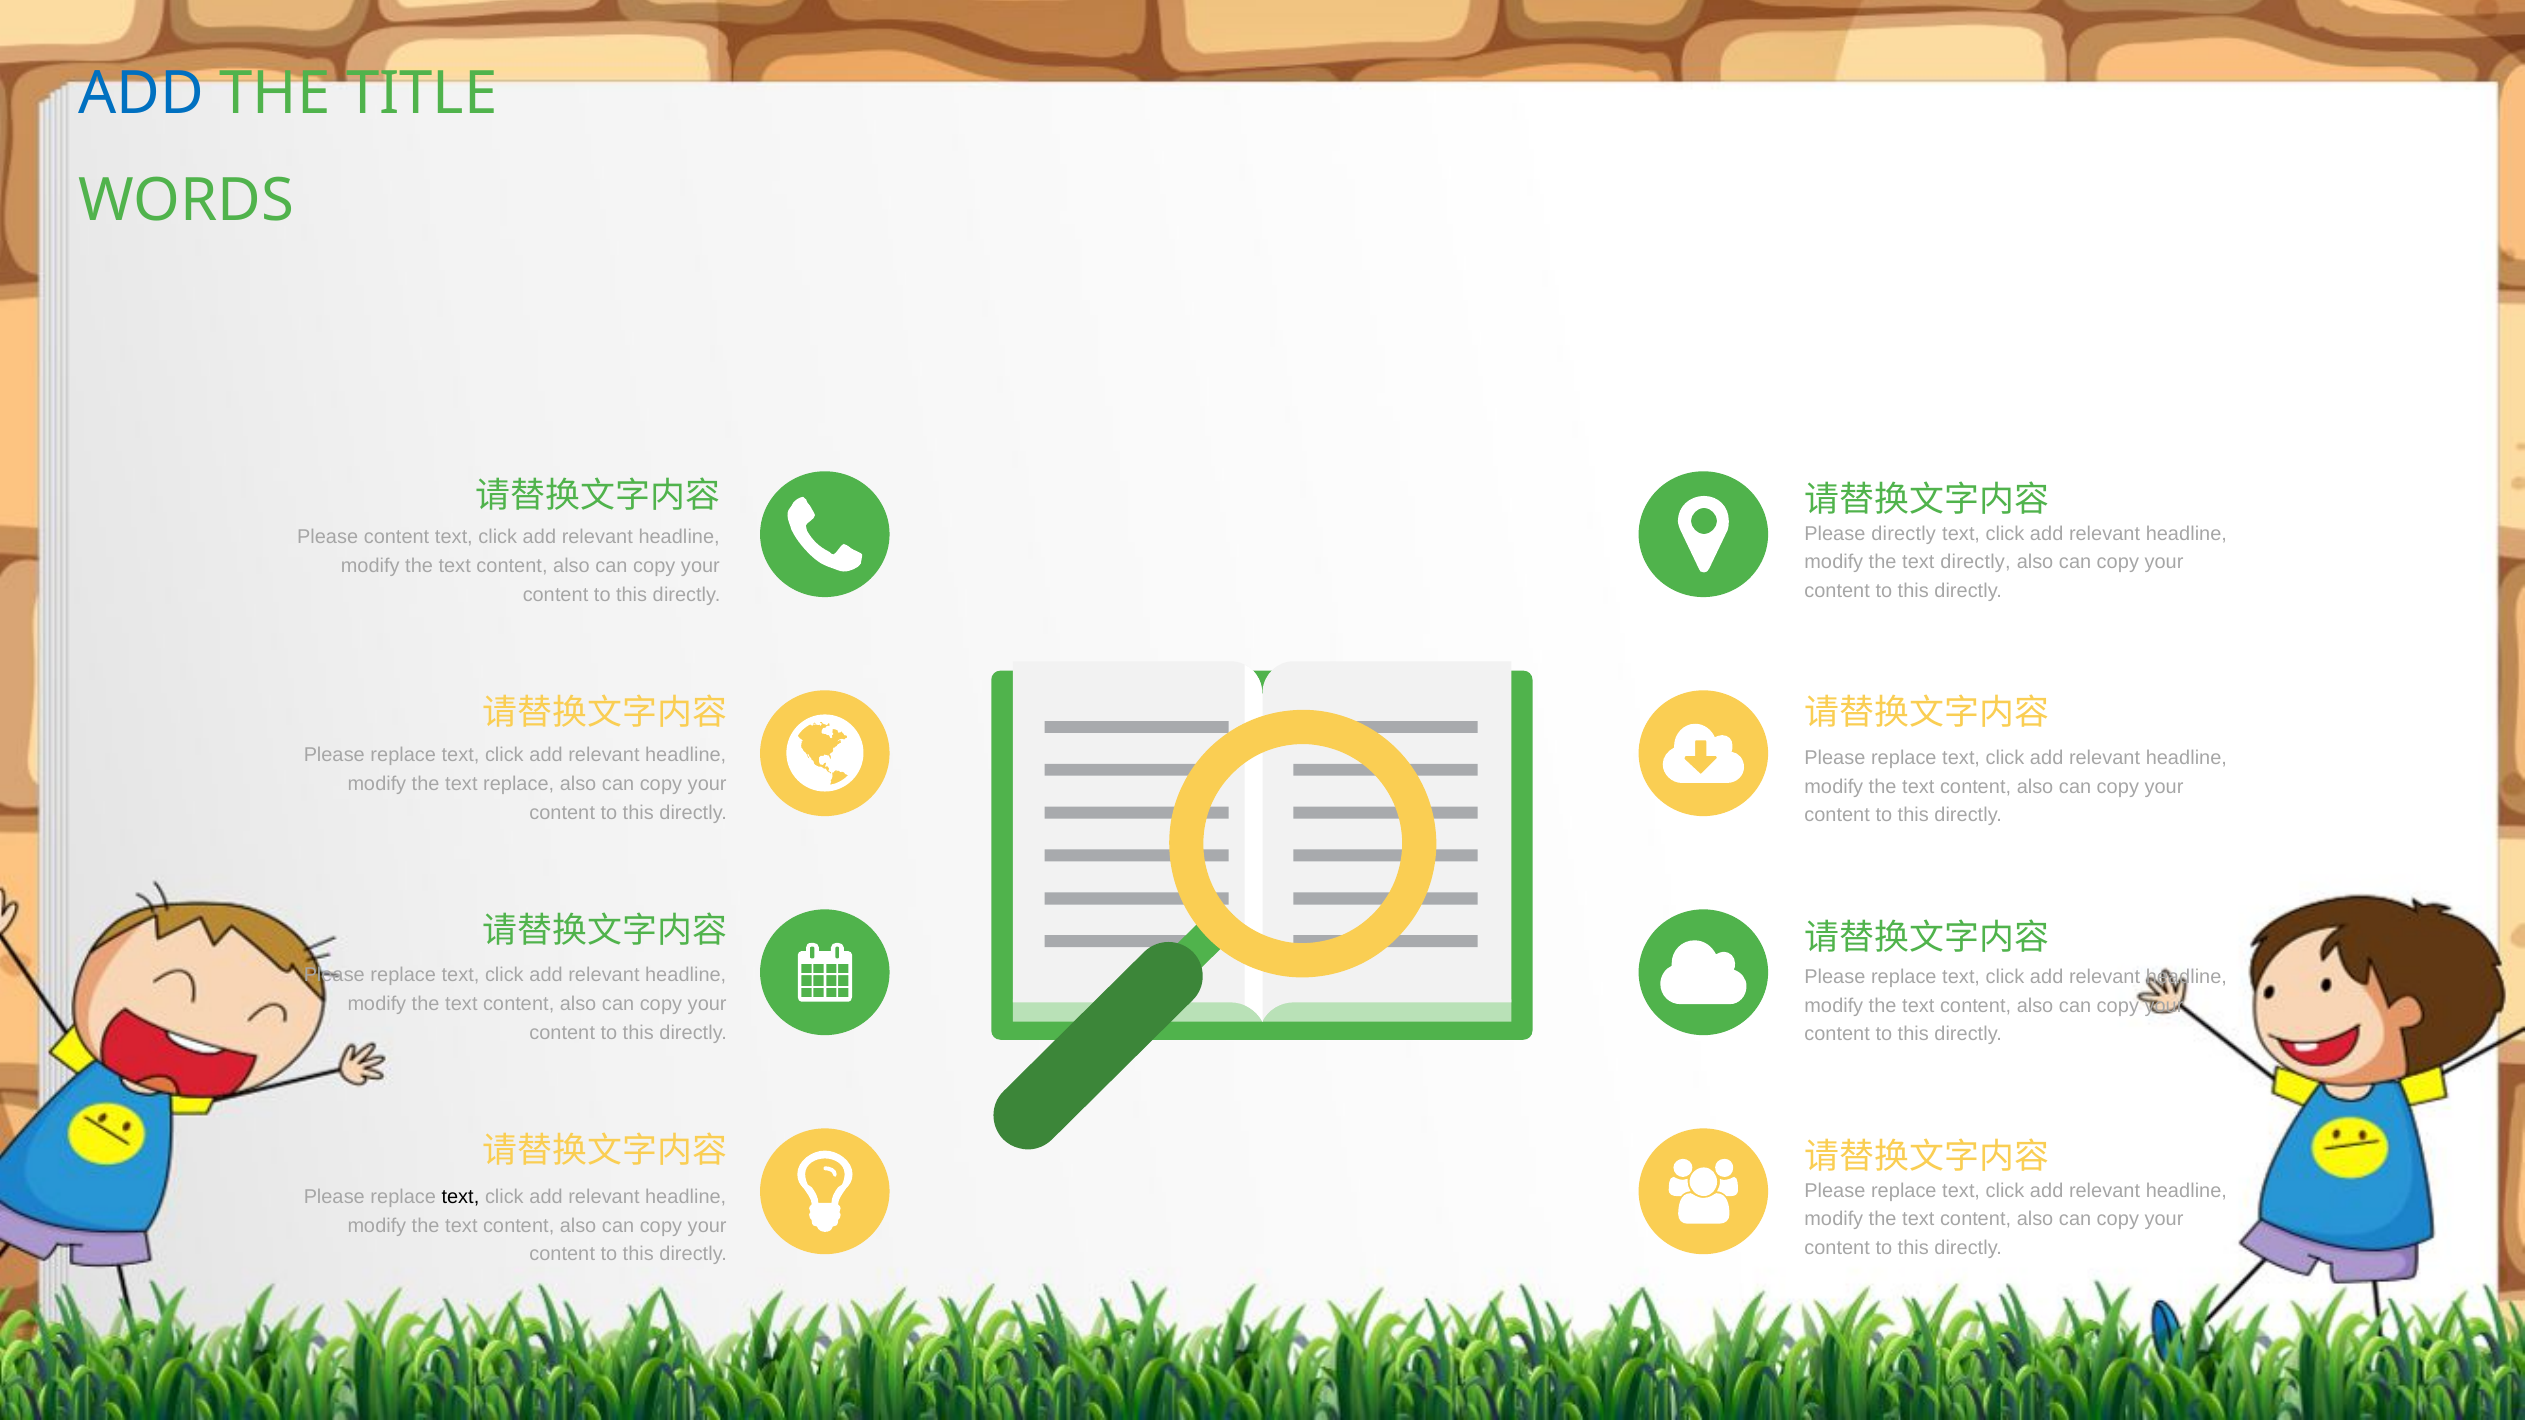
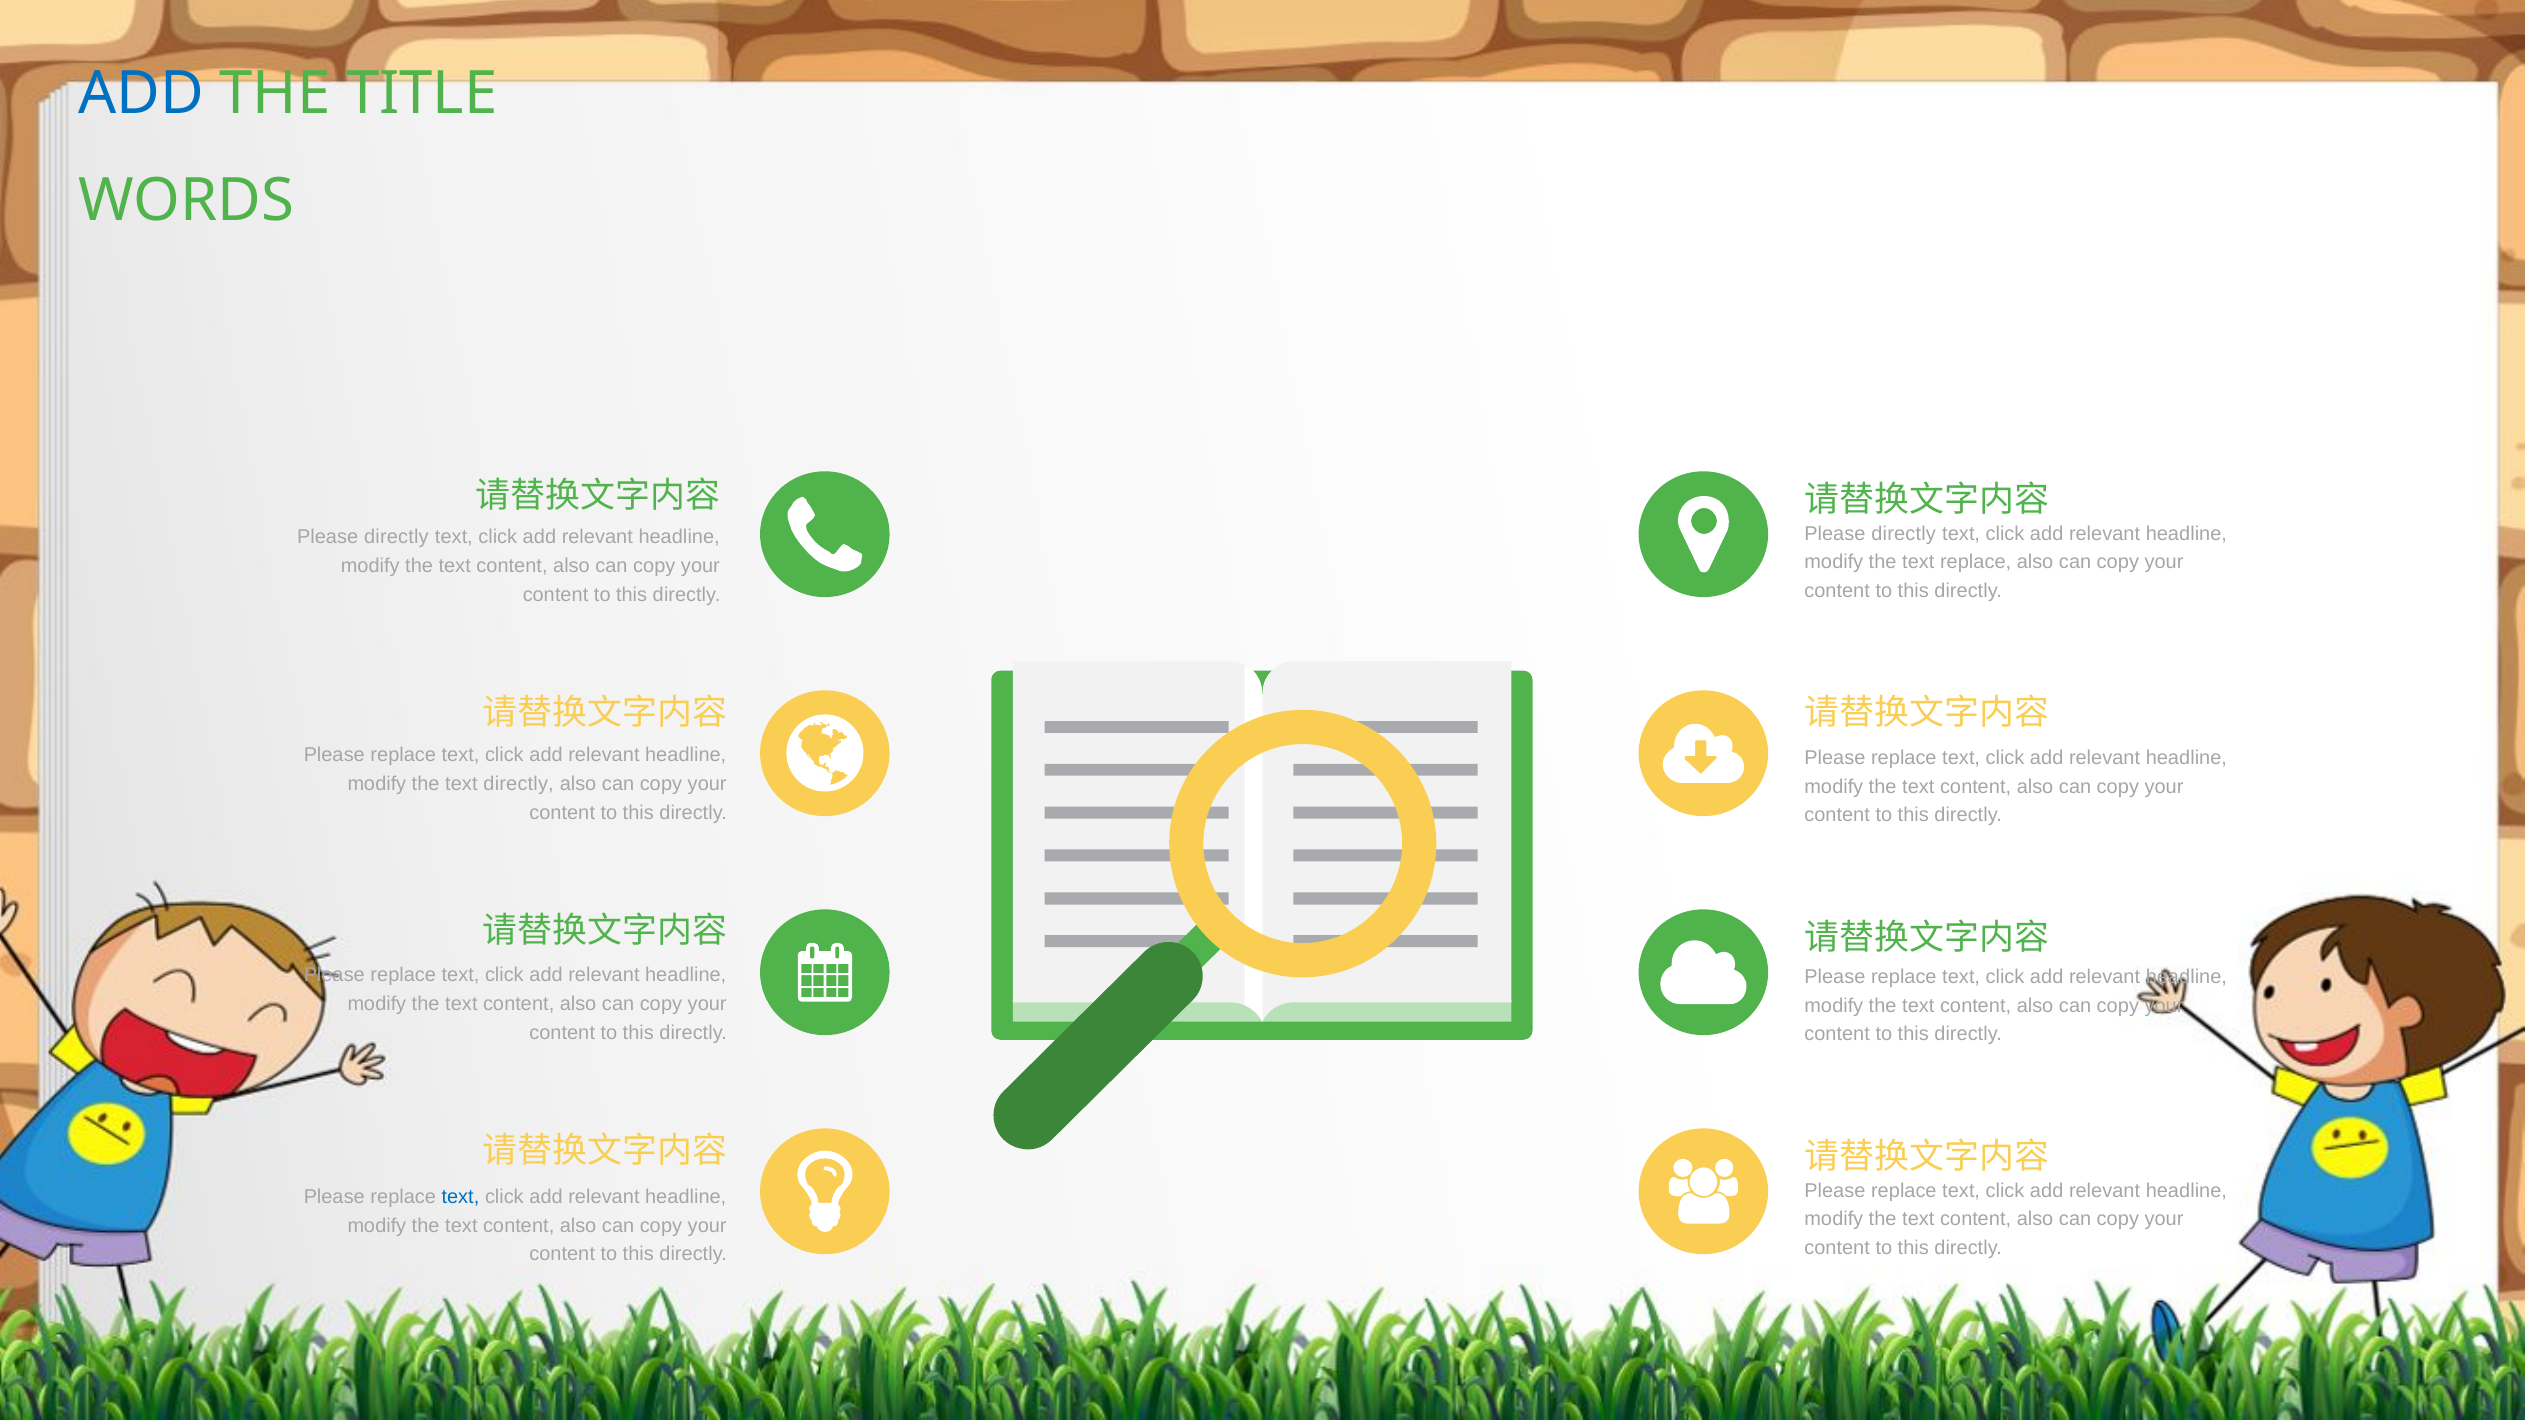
content: content -> directly (396, 537)
text directly: directly -> replace (1976, 562)
text replace: replace -> directly (519, 784)
text colour: black -> blue (460, 1197)
